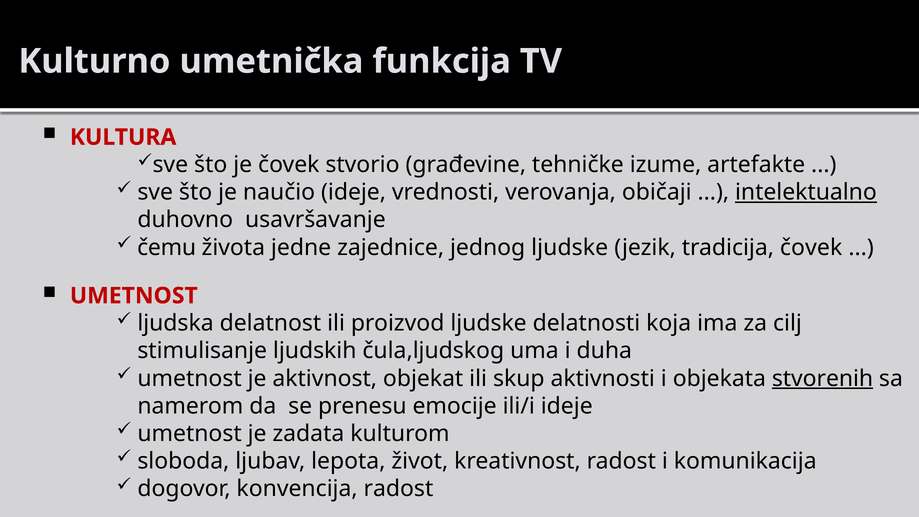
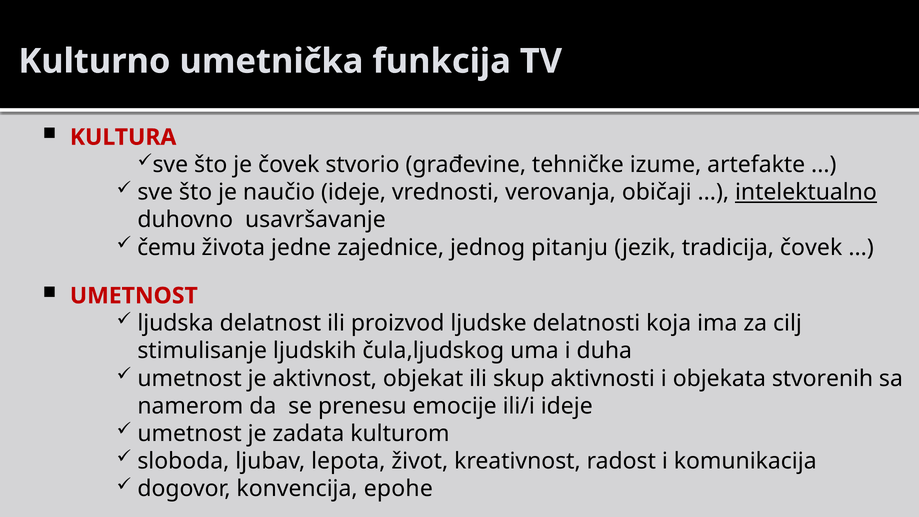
jednog ljudske: ljudske -> pitanju (570, 247)
stvorenih underline: present -> none (823, 378)
konvencija radost: radost -> epohe (398, 489)
